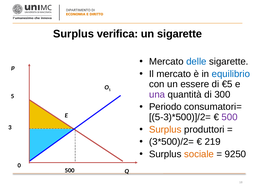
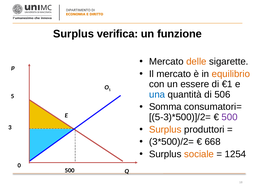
un sigarette: sigarette -> funzione (180, 34)
delle colour: blue -> orange (196, 62)
equilibrio colour: blue -> orange (231, 74)
€5: €5 -> €1 (227, 84)
una colour: purple -> blue (157, 95)
300: 300 -> 506 (222, 95)
Periodo: Periodo -> Somma (165, 107)
219: 219 -> 668 (213, 142)
9250: 9250 -> 1254 (235, 154)
